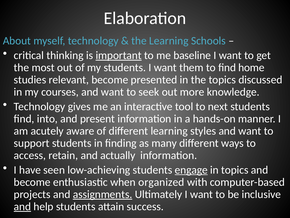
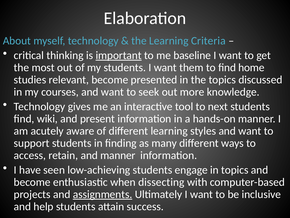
Schools: Schools -> Criteria (208, 41)
into: into -> wiki (47, 118)
and actually: actually -> manner (118, 155)
engage underline: present -> none (191, 170)
organized: organized -> dissecting (161, 182)
and underline: present -> none (22, 206)
